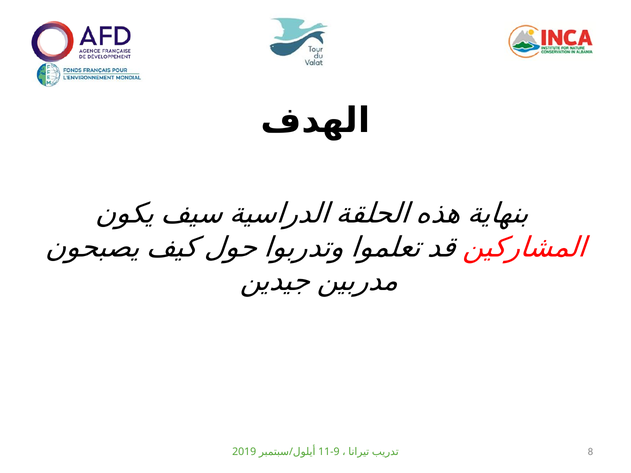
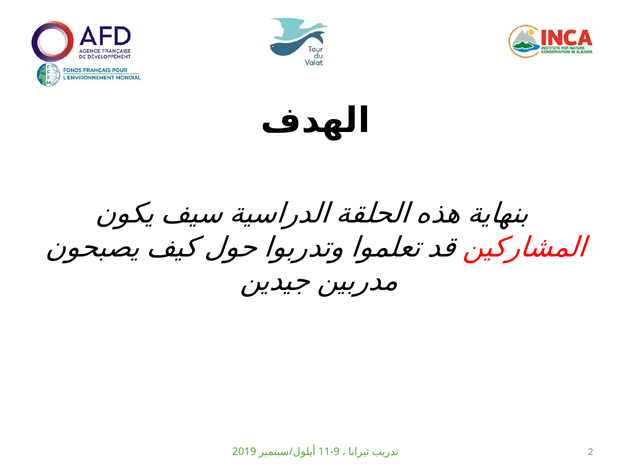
8: 8 -> 2 (591, 452)
